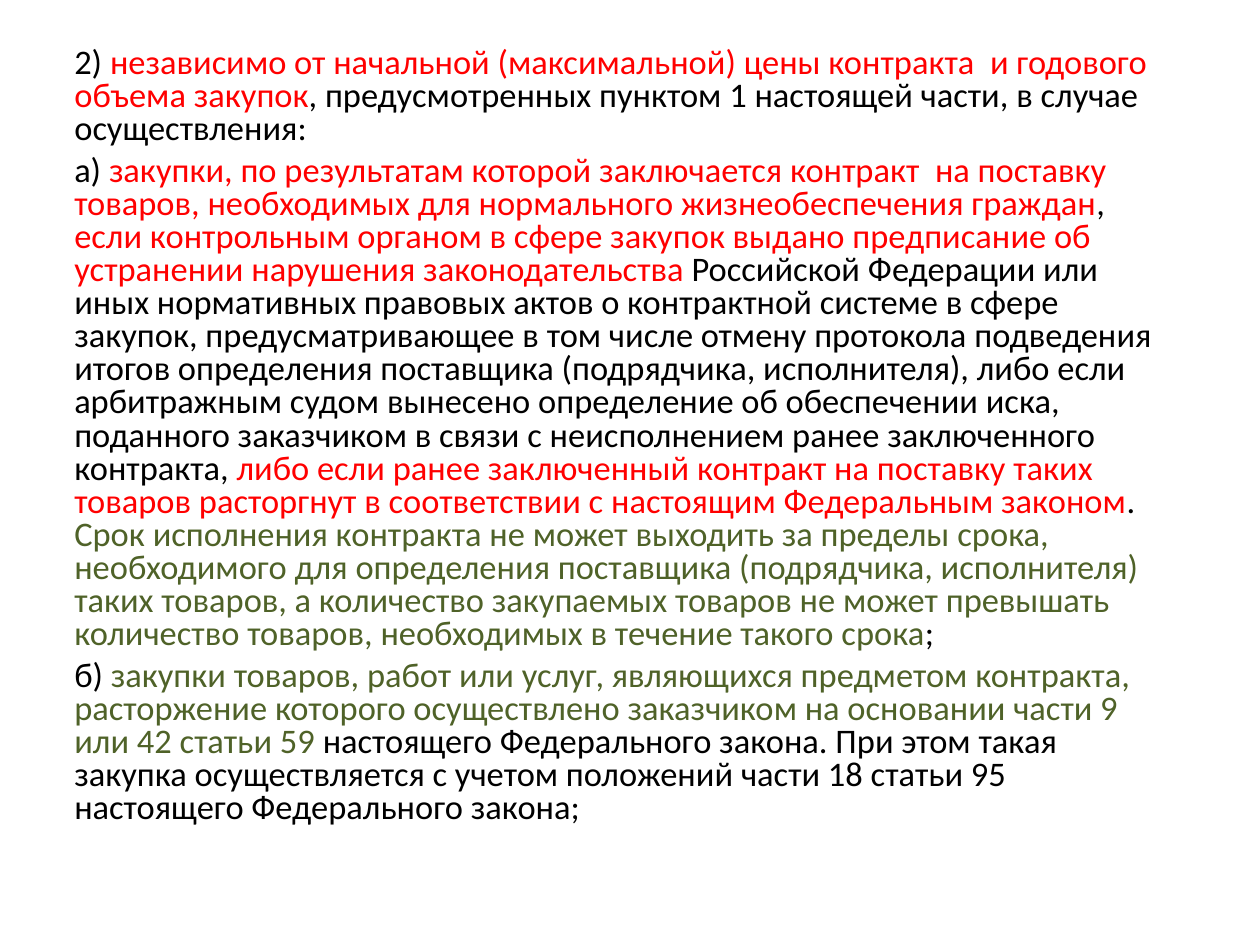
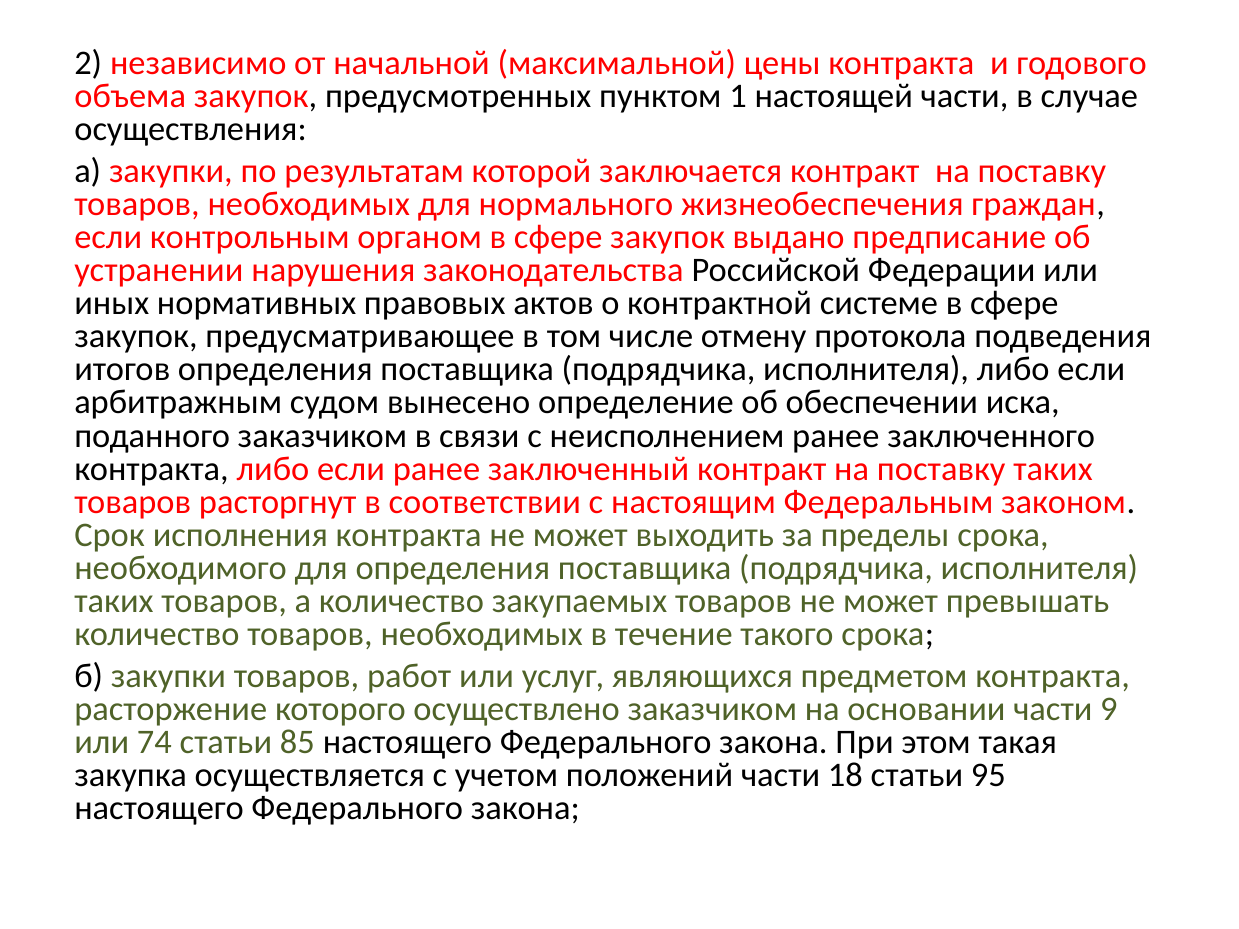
42: 42 -> 74 (154, 742)
59: 59 -> 85 (297, 742)
